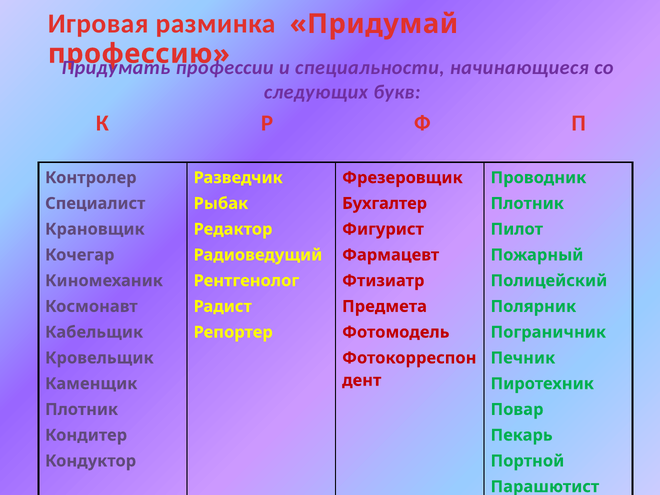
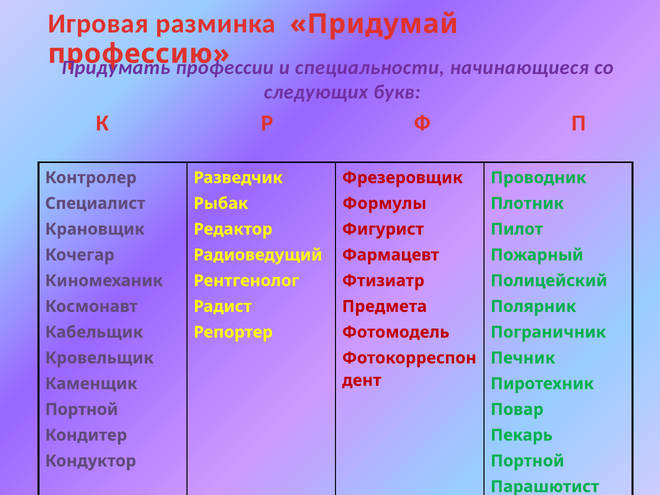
Бухгалтер: Бухгалтер -> Формулы (384, 203)
Плотник: Плотник -> Портной (82, 409)
